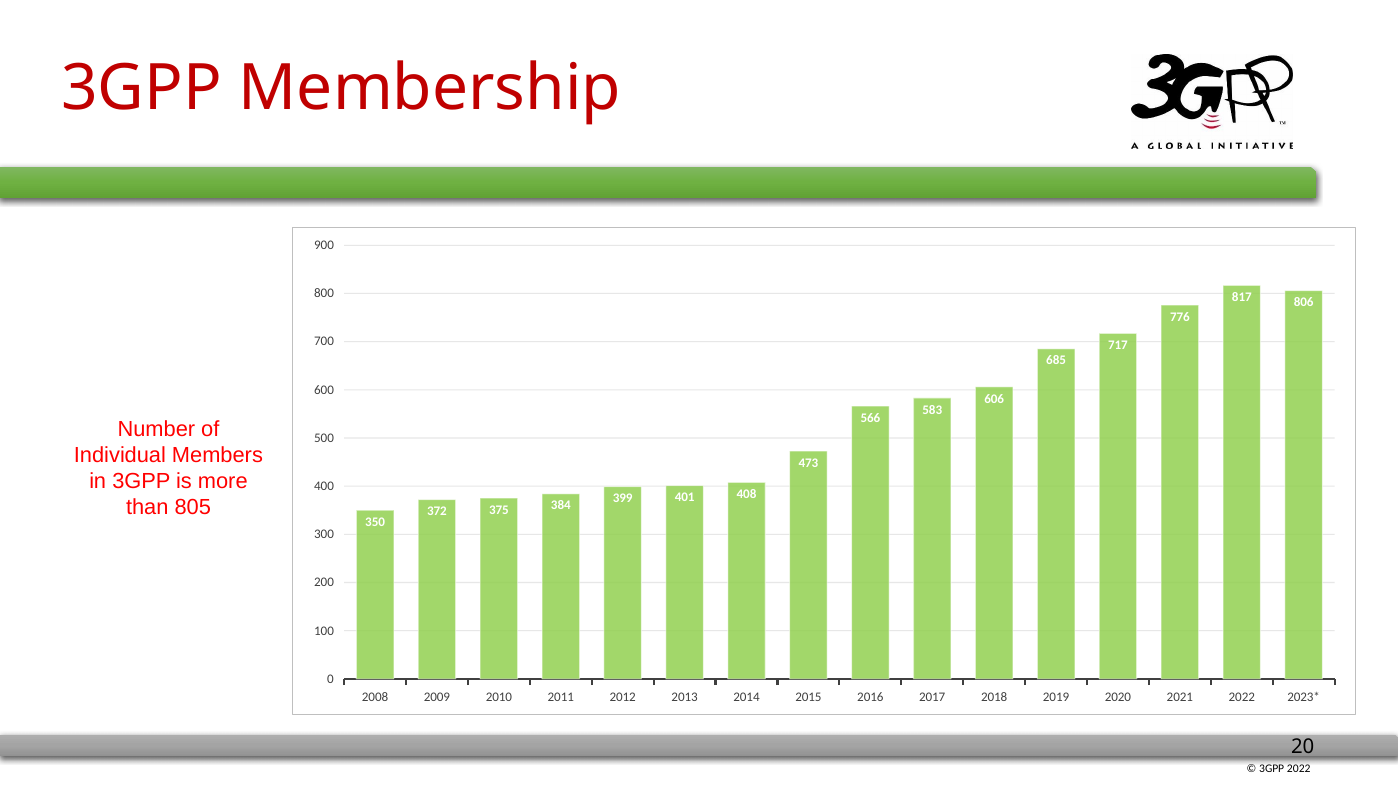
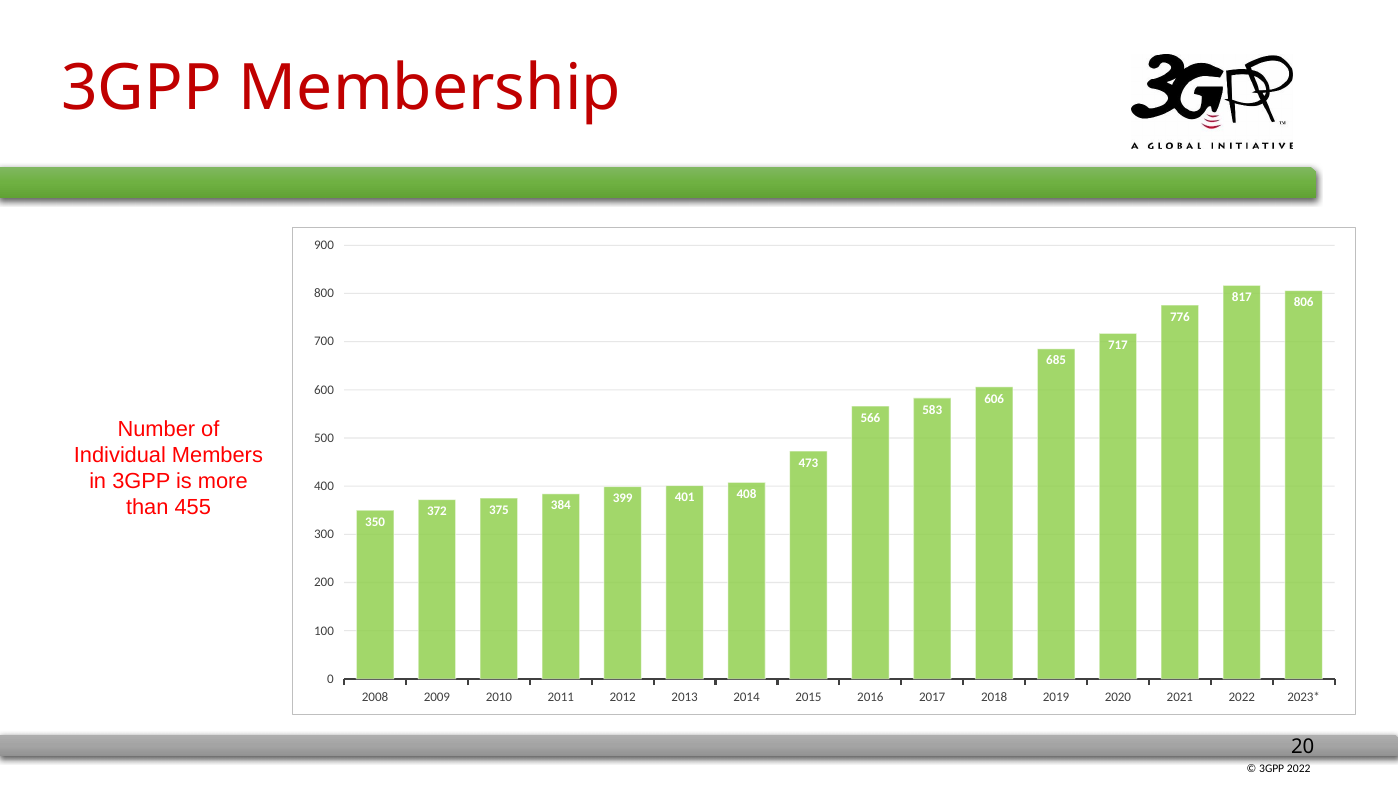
805: 805 -> 455 (193, 508)
